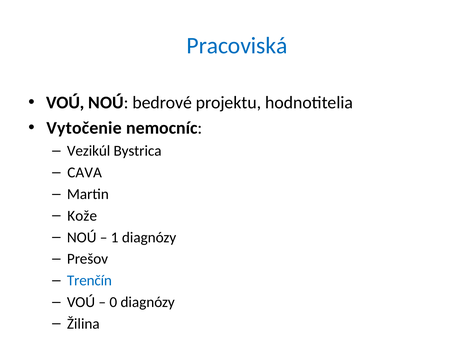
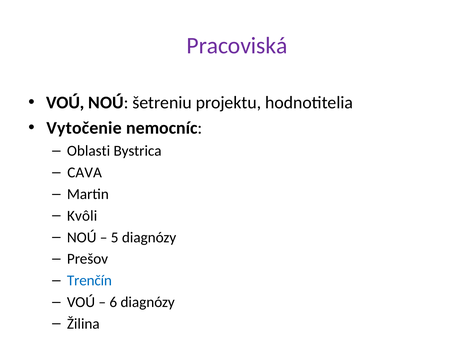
Pracoviská colour: blue -> purple (237, 46)
bedrové: bedrové -> šetreniu (162, 102)
Vezikúl: Vezikúl -> Oblasti (89, 151)
Kože: Kože -> Kvôli (82, 215)
1: 1 -> 5 (115, 237)
0: 0 -> 6 (113, 302)
